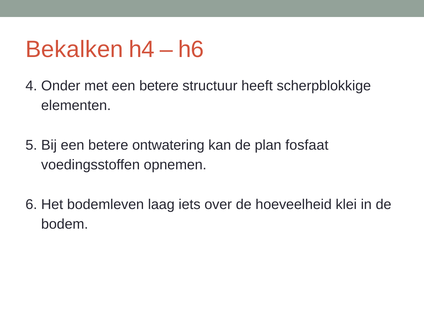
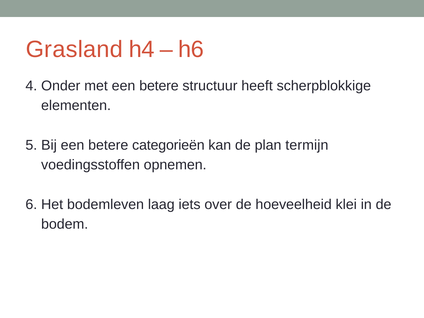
Bekalken: Bekalken -> Grasland (74, 49)
ontwatering: ontwatering -> categorieën (168, 145)
fosfaat: fosfaat -> termijn (307, 145)
